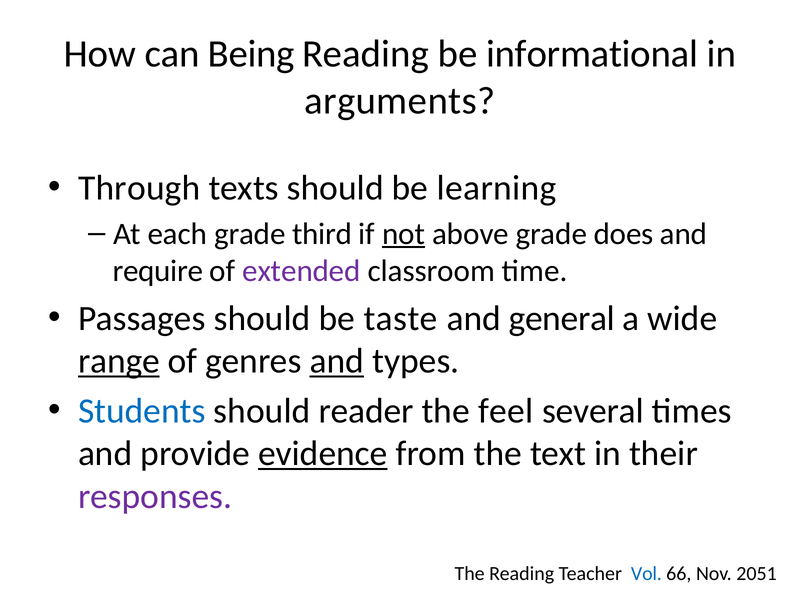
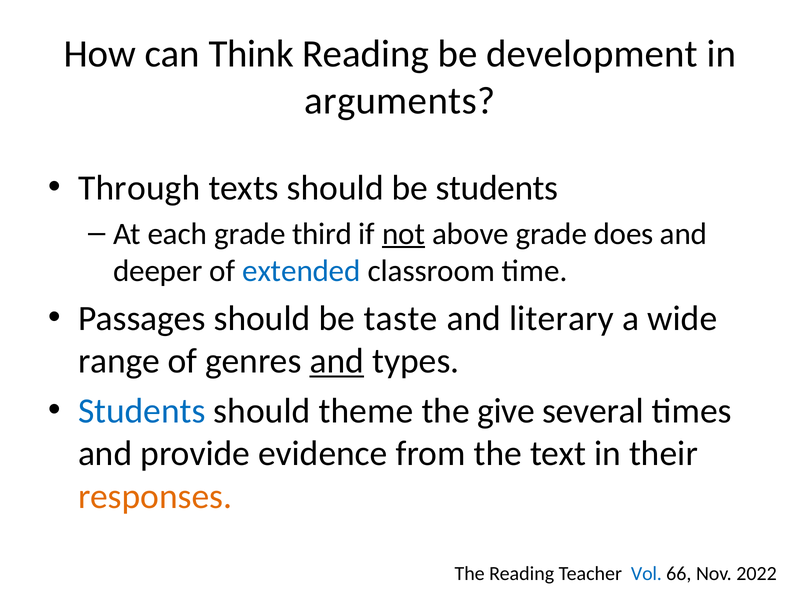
Being: Being -> Think (251, 54)
informational: informational -> development (592, 54)
be learning: learning -> students (497, 188)
require: require -> deeper (158, 271)
extended colour: purple -> blue (301, 271)
general: general -> literary (562, 319)
range underline: present -> none (119, 361)
reader: reader -> theme (366, 411)
feel: feel -> give (506, 411)
evidence underline: present -> none (323, 454)
responses colour: purple -> orange (155, 496)
2051: 2051 -> 2022 (757, 573)
